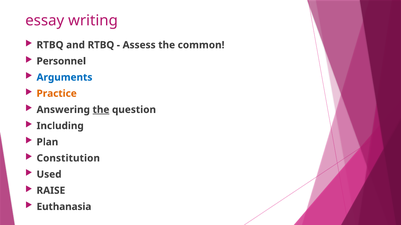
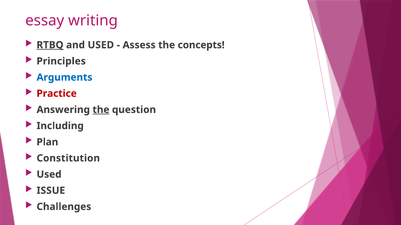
RTBQ underline: none -> present (50, 45)
and RTBQ: RTBQ -> USED (101, 45)
common: common -> concepts (201, 45)
Personnel: Personnel -> Principles (61, 61)
Practice colour: orange -> red (57, 94)
RAISE: RAISE -> ISSUE (51, 191)
Euthanasia: Euthanasia -> Challenges (64, 207)
